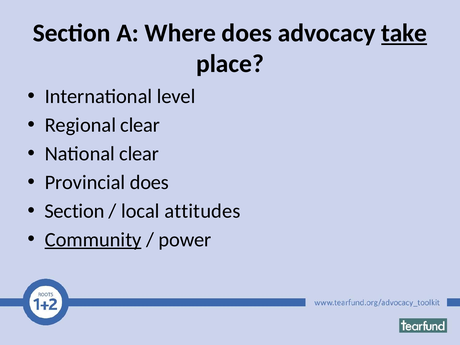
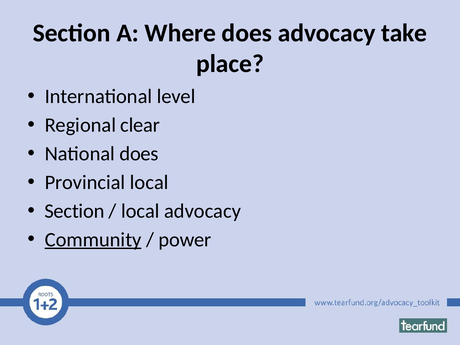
take underline: present -> none (404, 33)
National clear: clear -> does (139, 154)
Provincial does: does -> local (149, 182)
local attitudes: attitudes -> advocacy (203, 211)
